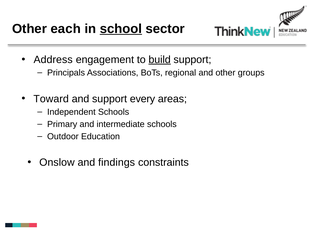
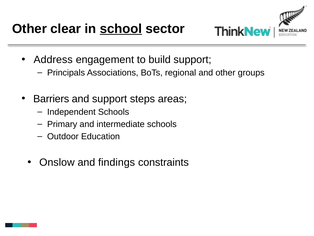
each: each -> clear (66, 29)
build underline: present -> none (160, 60)
Toward: Toward -> Barriers (51, 99)
every: every -> steps (142, 99)
